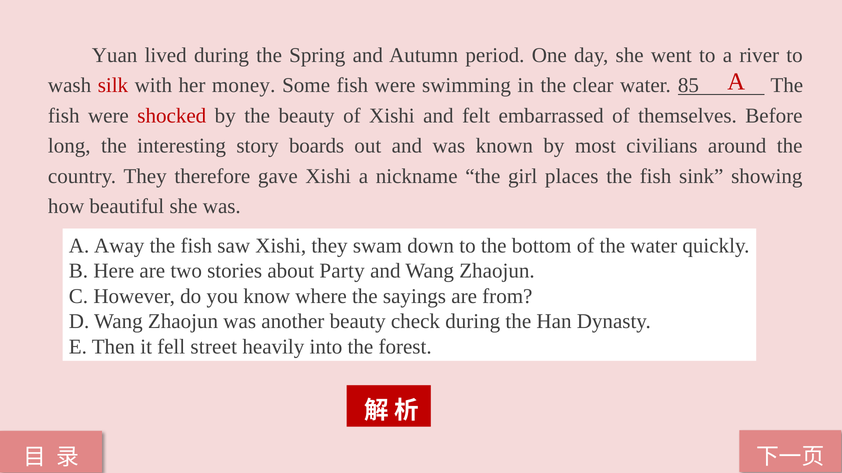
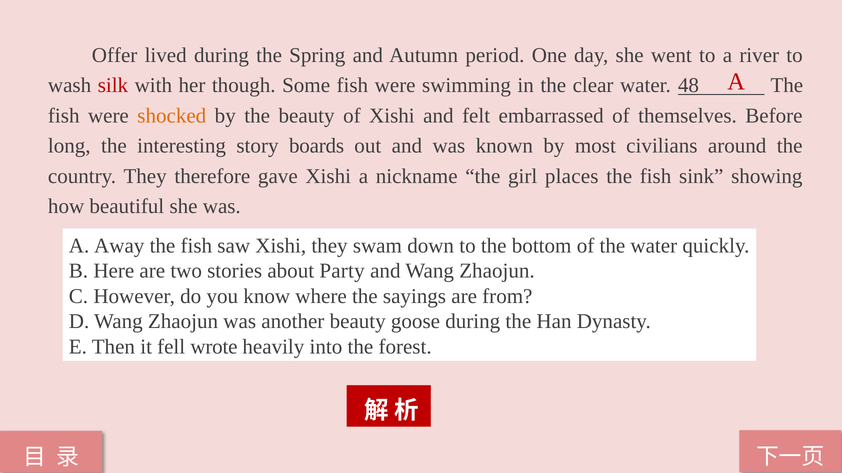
Yuan: Yuan -> Offer (115, 55)
money: money -> though (244, 85)
85: 85 -> 48 (688, 85)
shocked colour: red -> orange (172, 116)
check: check -> goose (415, 322)
street: street -> wrote (214, 347)
